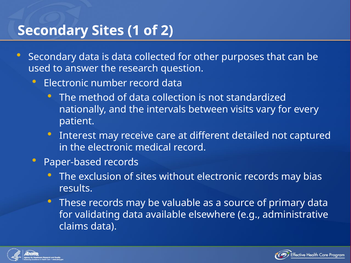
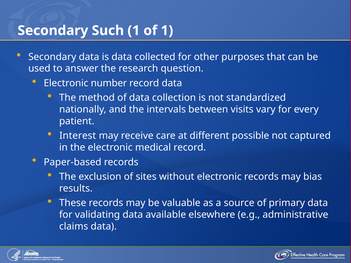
Secondary Sites: Sites -> Such (108, 31)
of 2: 2 -> 1 (167, 31)
detailed: detailed -> possible (250, 136)
